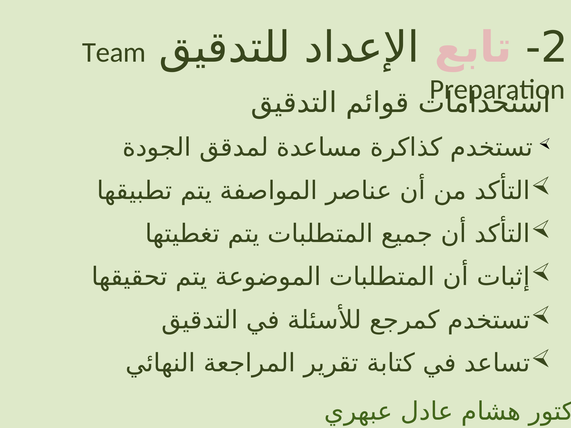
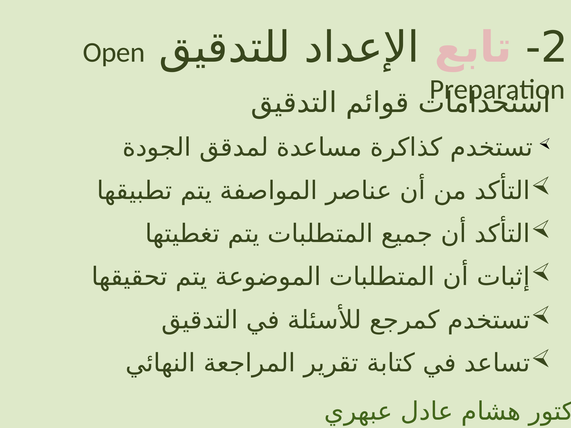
Team: Team -> Open (114, 52)
